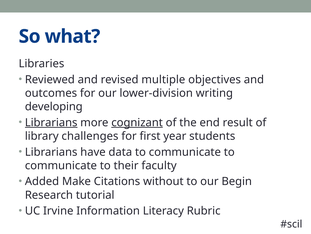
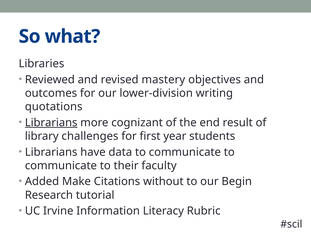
multiple: multiple -> mastery (163, 79)
developing: developing -> quotations (54, 106)
cognizant underline: present -> none (137, 122)
